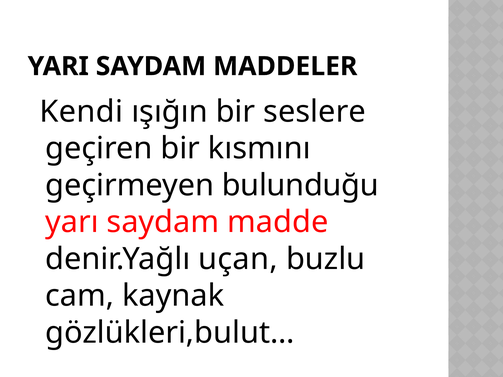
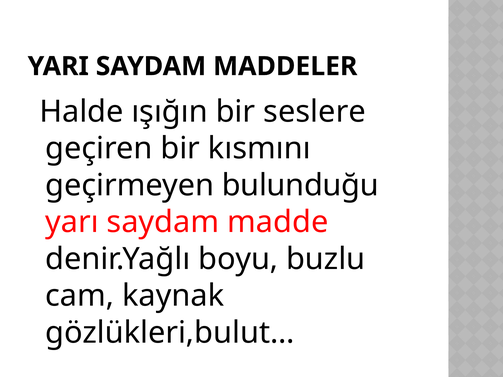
Kendi: Kendi -> Halde (81, 112)
uçan: uçan -> boyu (238, 259)
